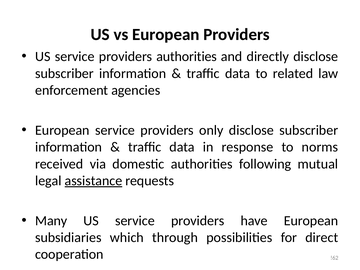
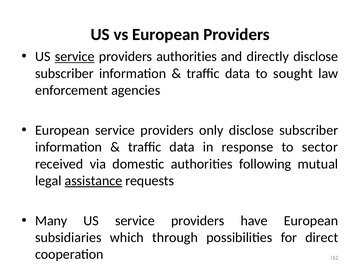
service underline: none -> present (75, 57)
related: related -> sought (293, 73)
norms: norms -> sector (320, 147)
